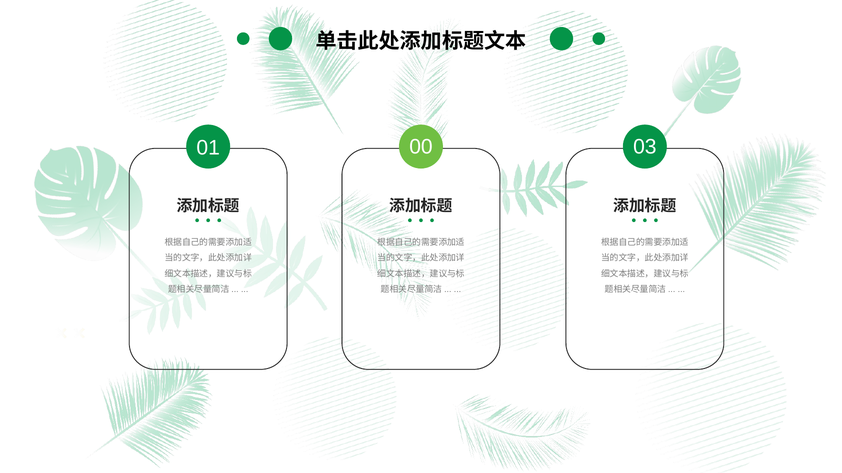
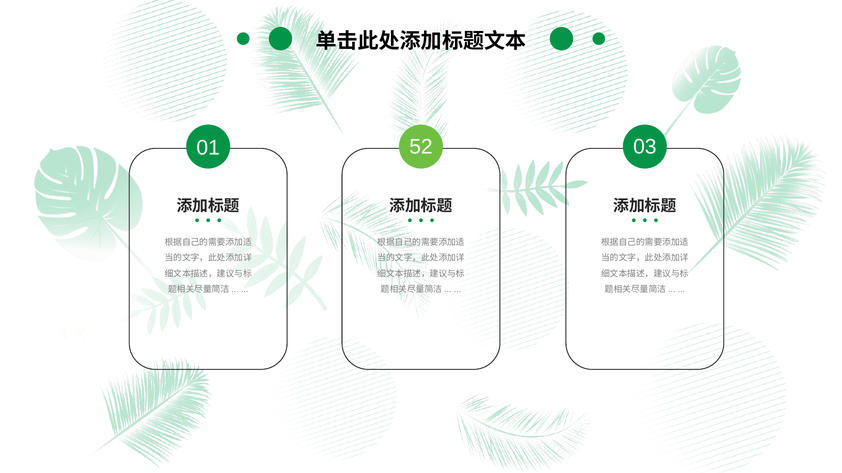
00: 00 -> 52 (421, 147)
